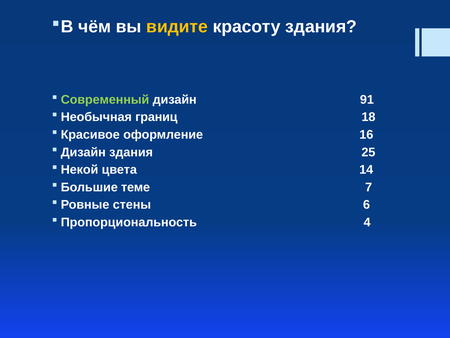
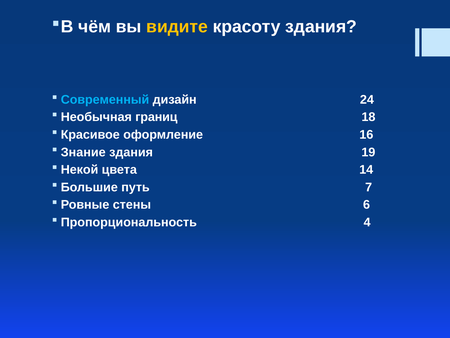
Современный colour: light green -> light blue (105, 99)
91: 91 -> 24 (367, 99)
Дизайн: Дизайн -> Знание (83, 152)
25: 25 -> 19 (368, 152)
теме: теме -> путь (135, 187)
